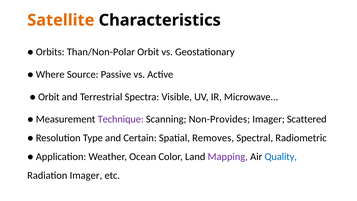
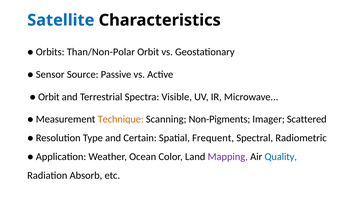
Satellite colour: orange -> blue (61, 20)
Where: Where -> Sensor (50, 74)
Technique colour: purple -> orange (121, 119)
Non-Provides: Non-Provides -> Non-Pigments (219, 119)
Removes: Removes -> Frequent (213, 138)
Radiation Imager: Imager -> Absorb (86, 175)
